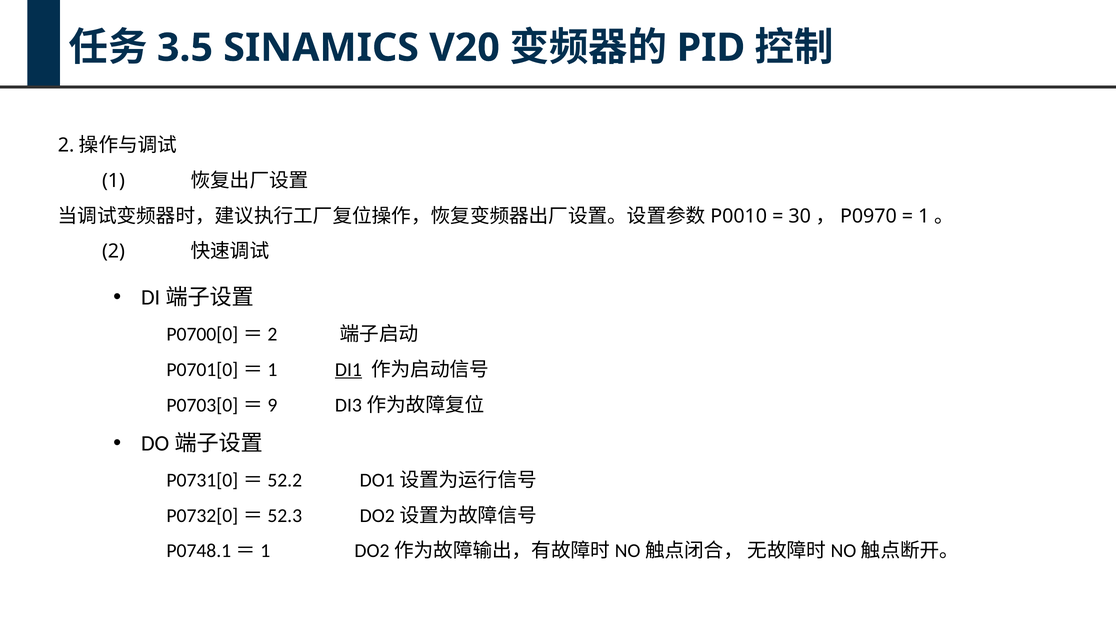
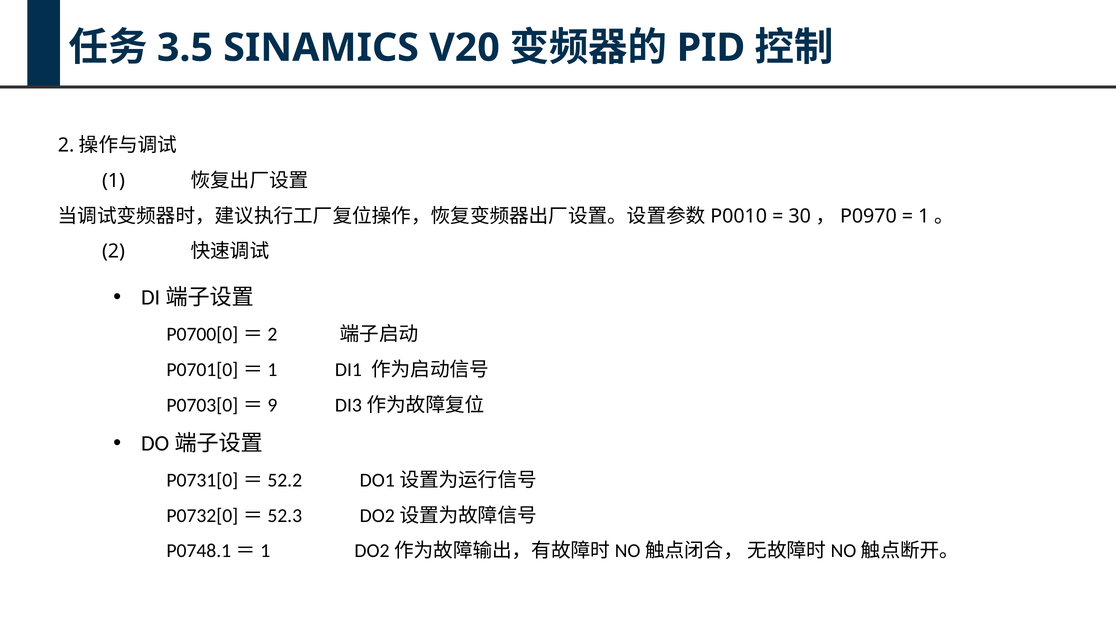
DI1 underline: present -> none (348, 370)
